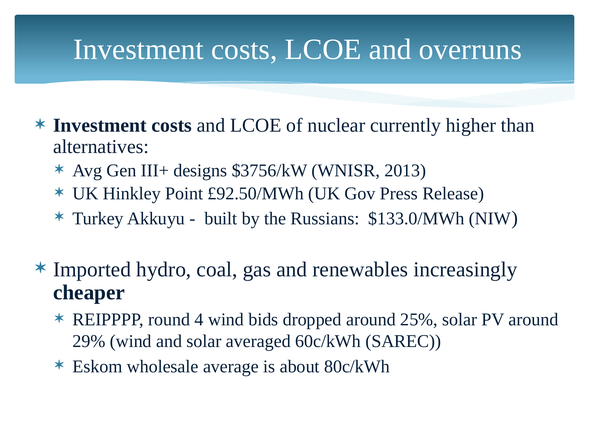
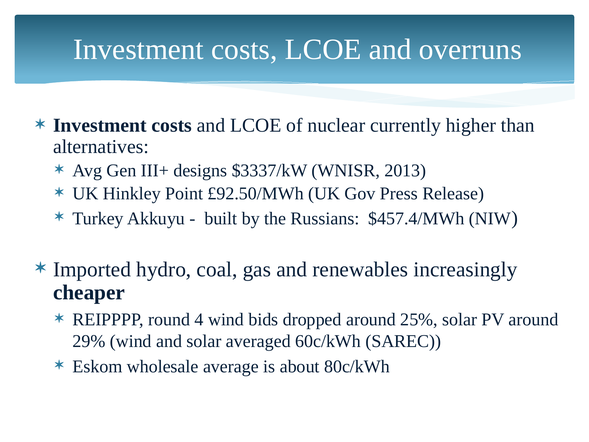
$3756/kW: $3756/kW -> $3337/kW (270, 171)
$133.0/MWh: $133.0/MWh -> $457.4/MWh (416, 218)
